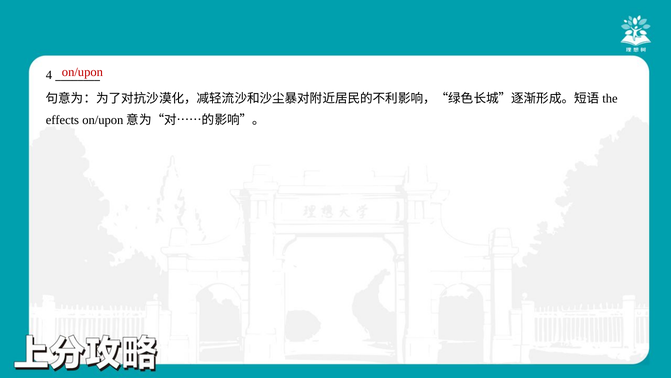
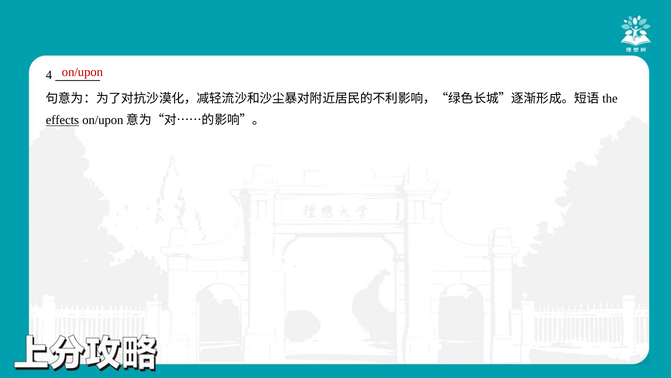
effects underline: none -> present (62, 120)
